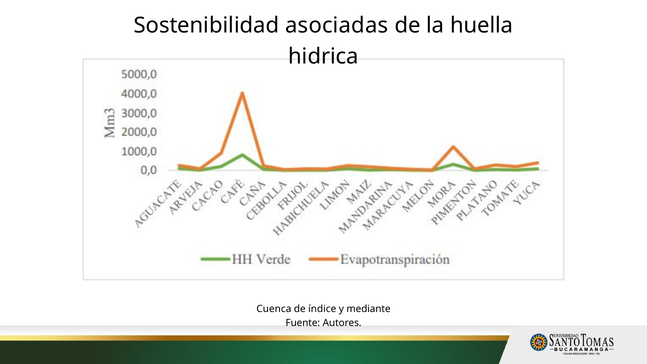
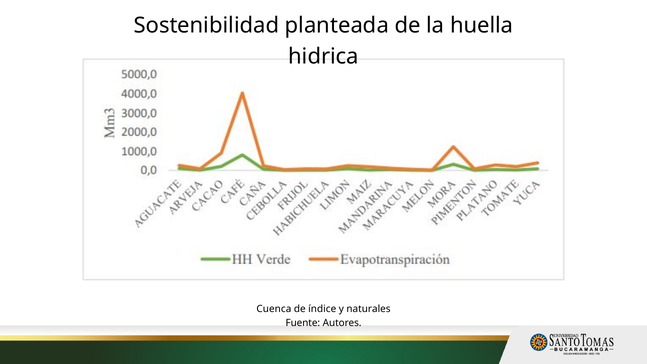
asociadas: asociadas -> planteada (337, 26)
mediante: mediante -> naturales (369, 309)
